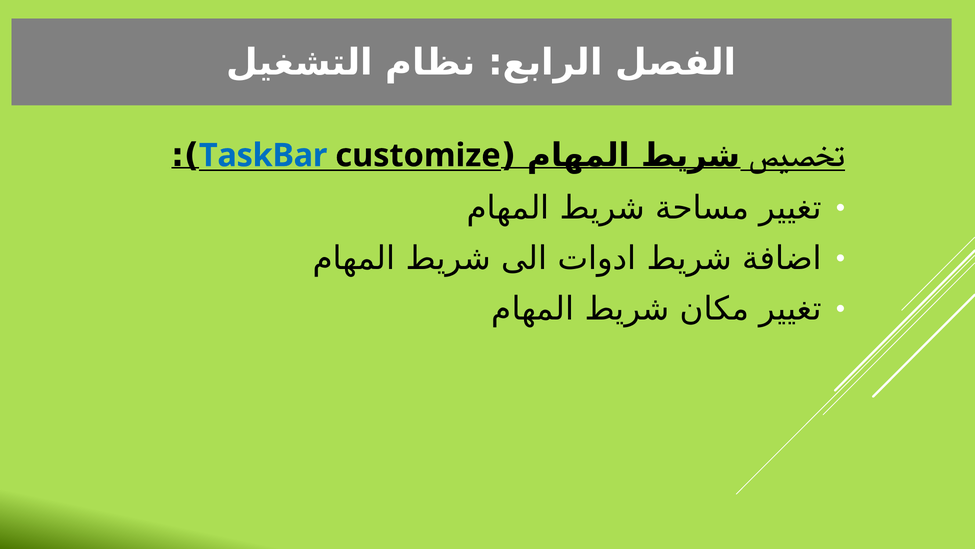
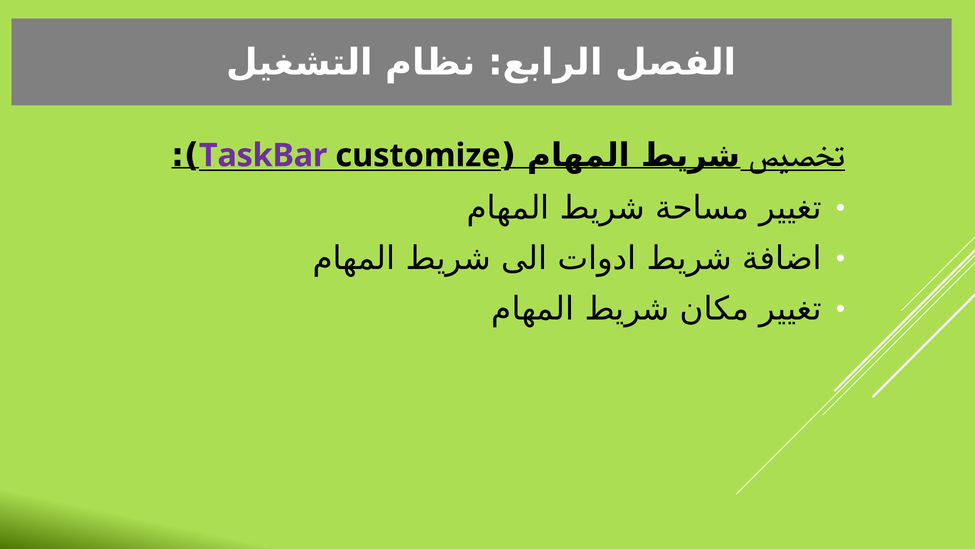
TaskBar colour: blue -> purple (263, 155)
